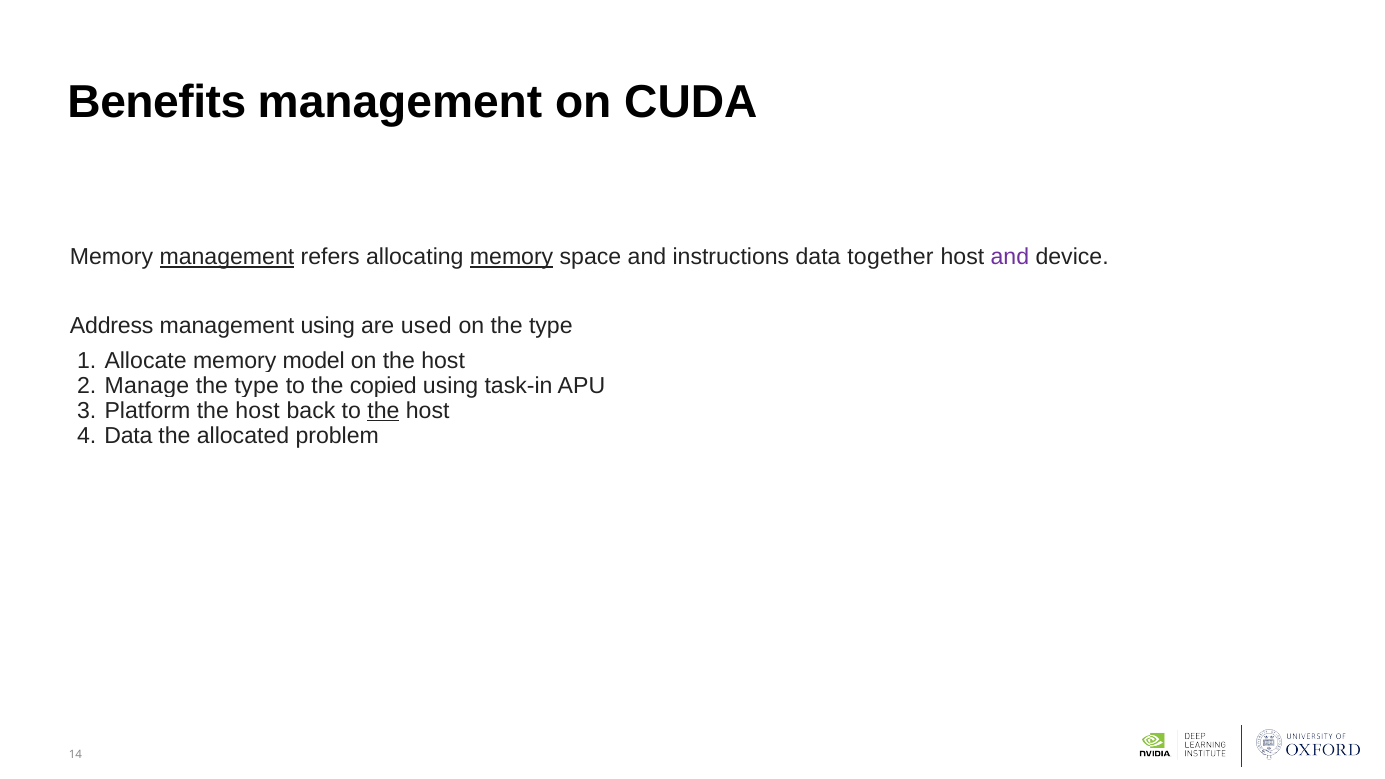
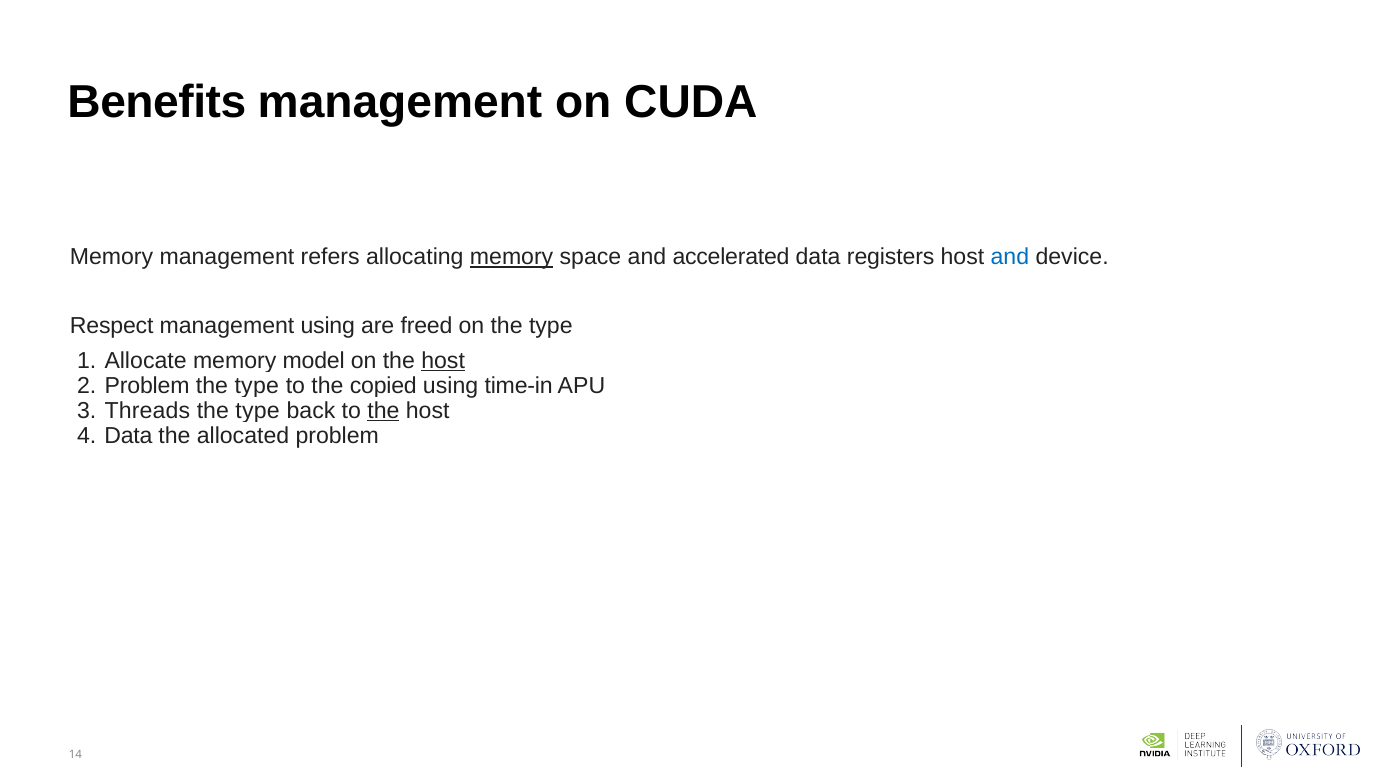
management underline: present -> none (227, 257)
instructions: instructions -> accelerated (731, 257)
together: together -> registers (891, 257)
and colour: purple -> blue (1010, 257)
Address: Address -> Respect (112, 326)
used: used -> freed (427, 326)
host underline: none -> present (443, 361)
Manage: Manage -> Problem (147, 386)
task-in: task-in -> time-in (519, 386)
Platform: Platform -> Threads (147, 411)
host: host -> type (258, 411)
